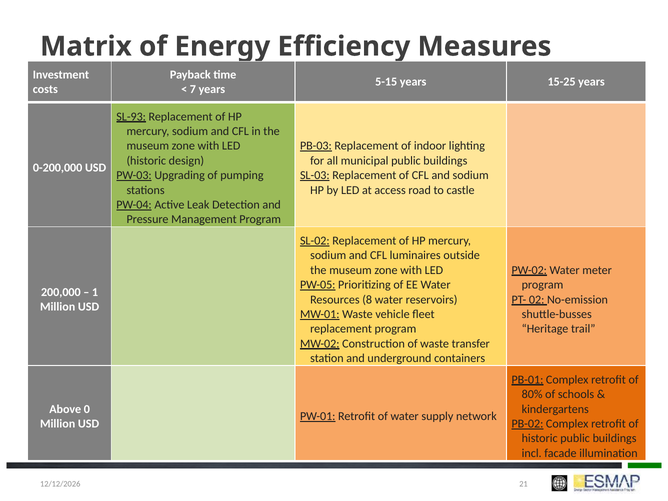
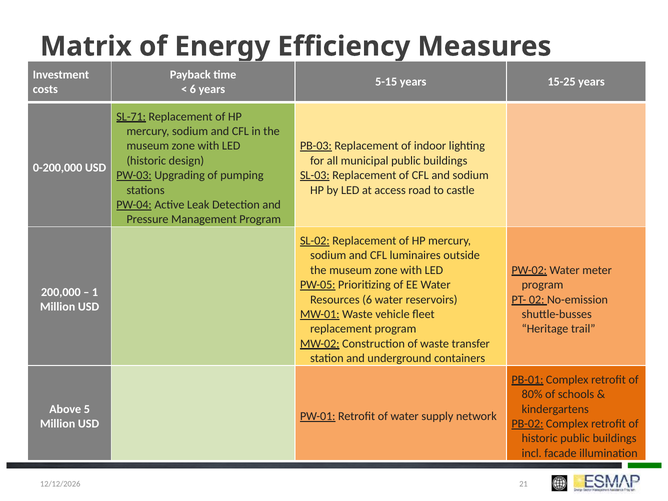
7: 7 -> 6 (193, 89)
SL-93: SL-93 -> SL-71 (131, 117)
Resources 8: 8 -> 6 (367, 300)
0: 0 -> 5 (87, 409)
